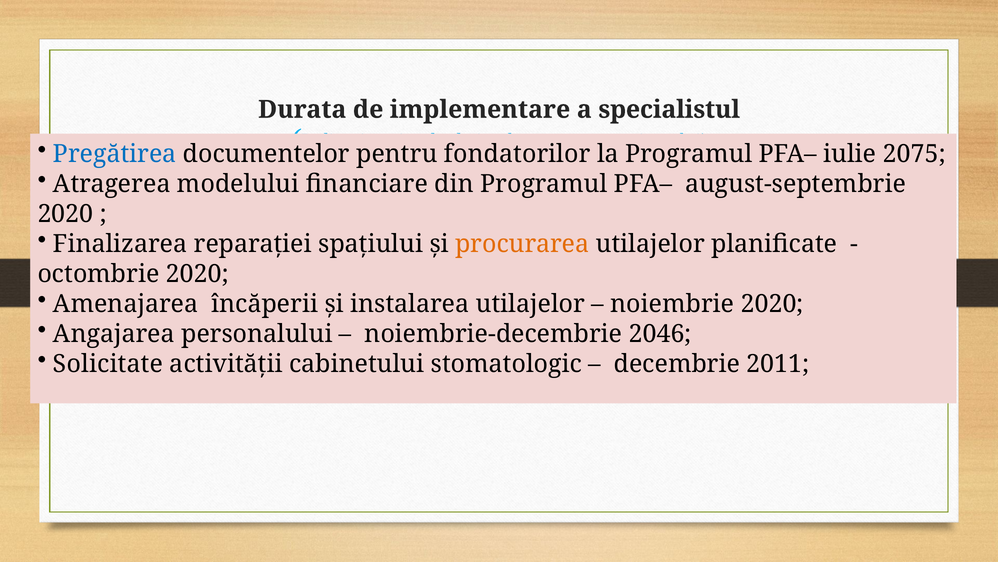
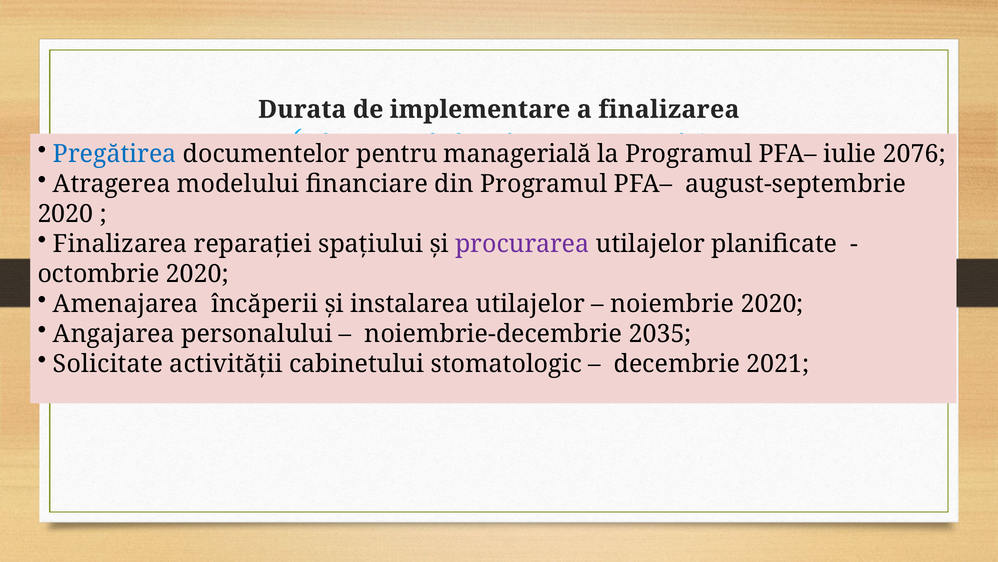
a specialistul: specialistul -> finalizarea (669, 109)
fondatorilor: fondatorilor -> managerială (517, 154)
2075: 2075 -> 2076 (914, 154)
procurarea colour: orange -> purple (522, 244)
2046: 2046 -> 2035 (660, 334)
2011: 2011 -> 2021 (778, 364)
